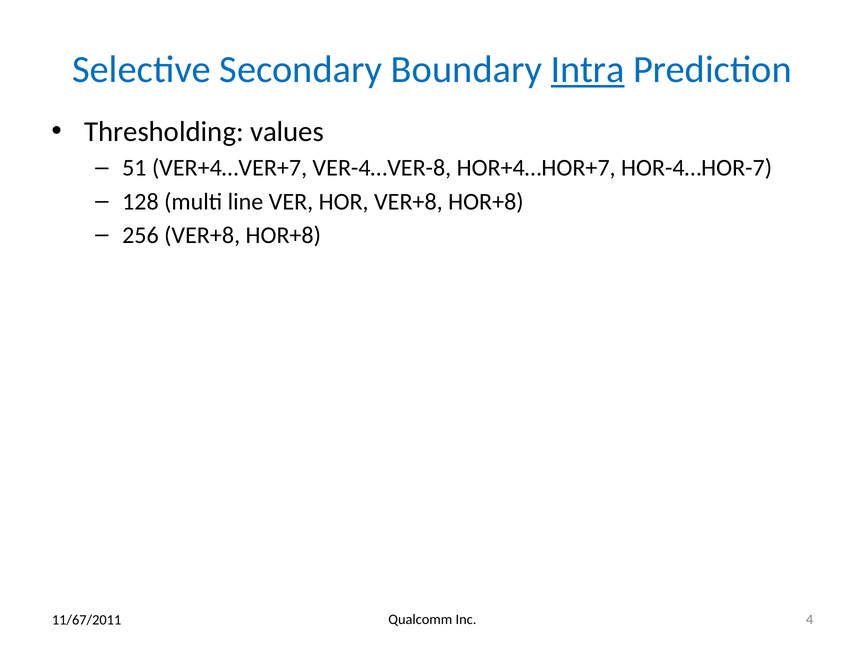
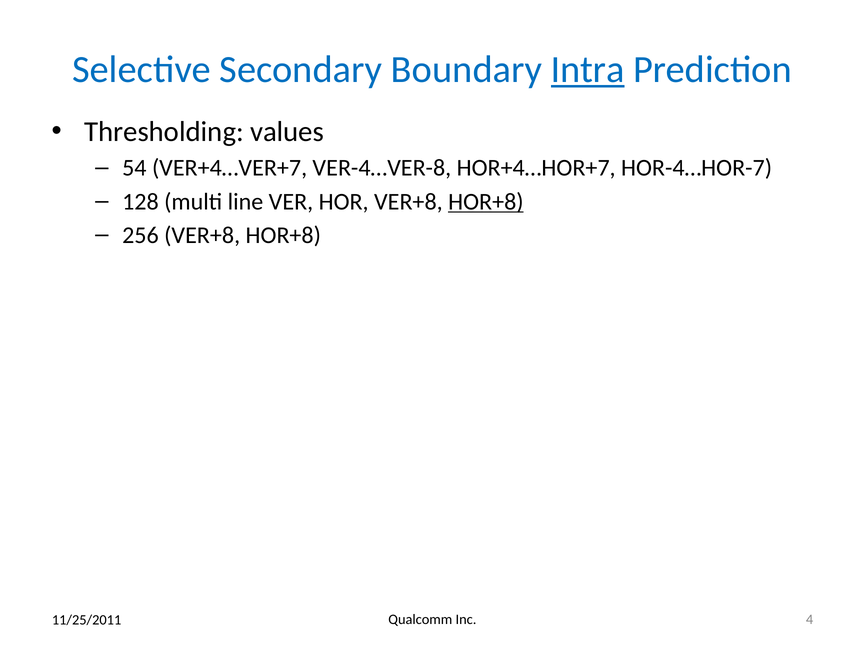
51: 51 -> 54 (134, 168)
HOR+8 underline: none -> present (486, 202)
11/67/2011: 11/67/2011 -> 11/25/2011 (87, 620)
